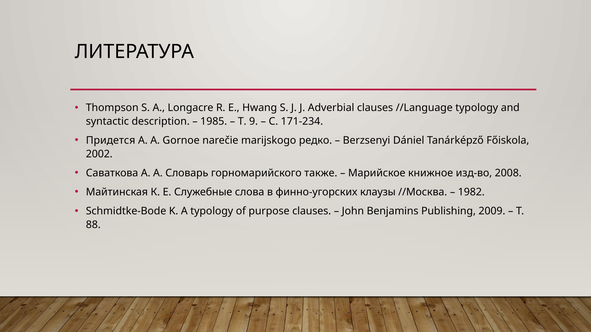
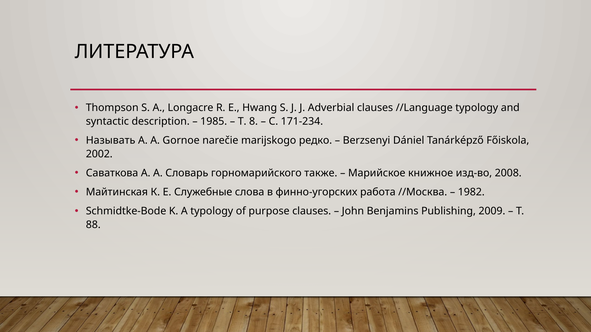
9: 9 -> 8 (254, 121)
Придется: Придется -> Называть (111, 141)
клаузы: клаузы -> работа (378, 192)
